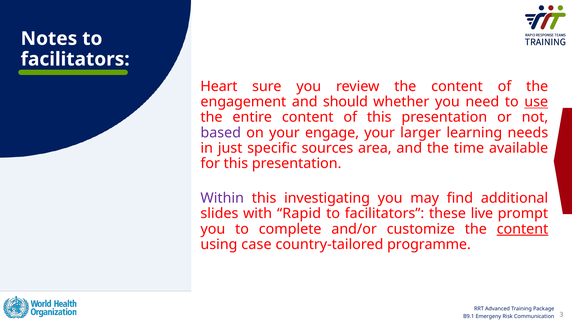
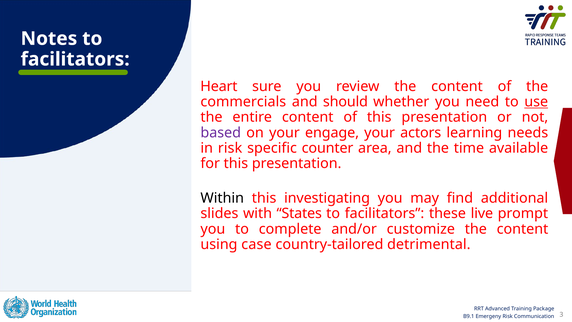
engagement: engagement -> commercials (243, 102)
larger: larger -> actors (421, 133)
in just: just -> risk (230, 148)
sources: sources -> counter (328, 148)
Within colour: purple -> black (222, 198)
Rapid: Rapid -> States (299, 213)
content underline: present -> none (522, 229)
programme: programme -> detrimental (429, 244)
